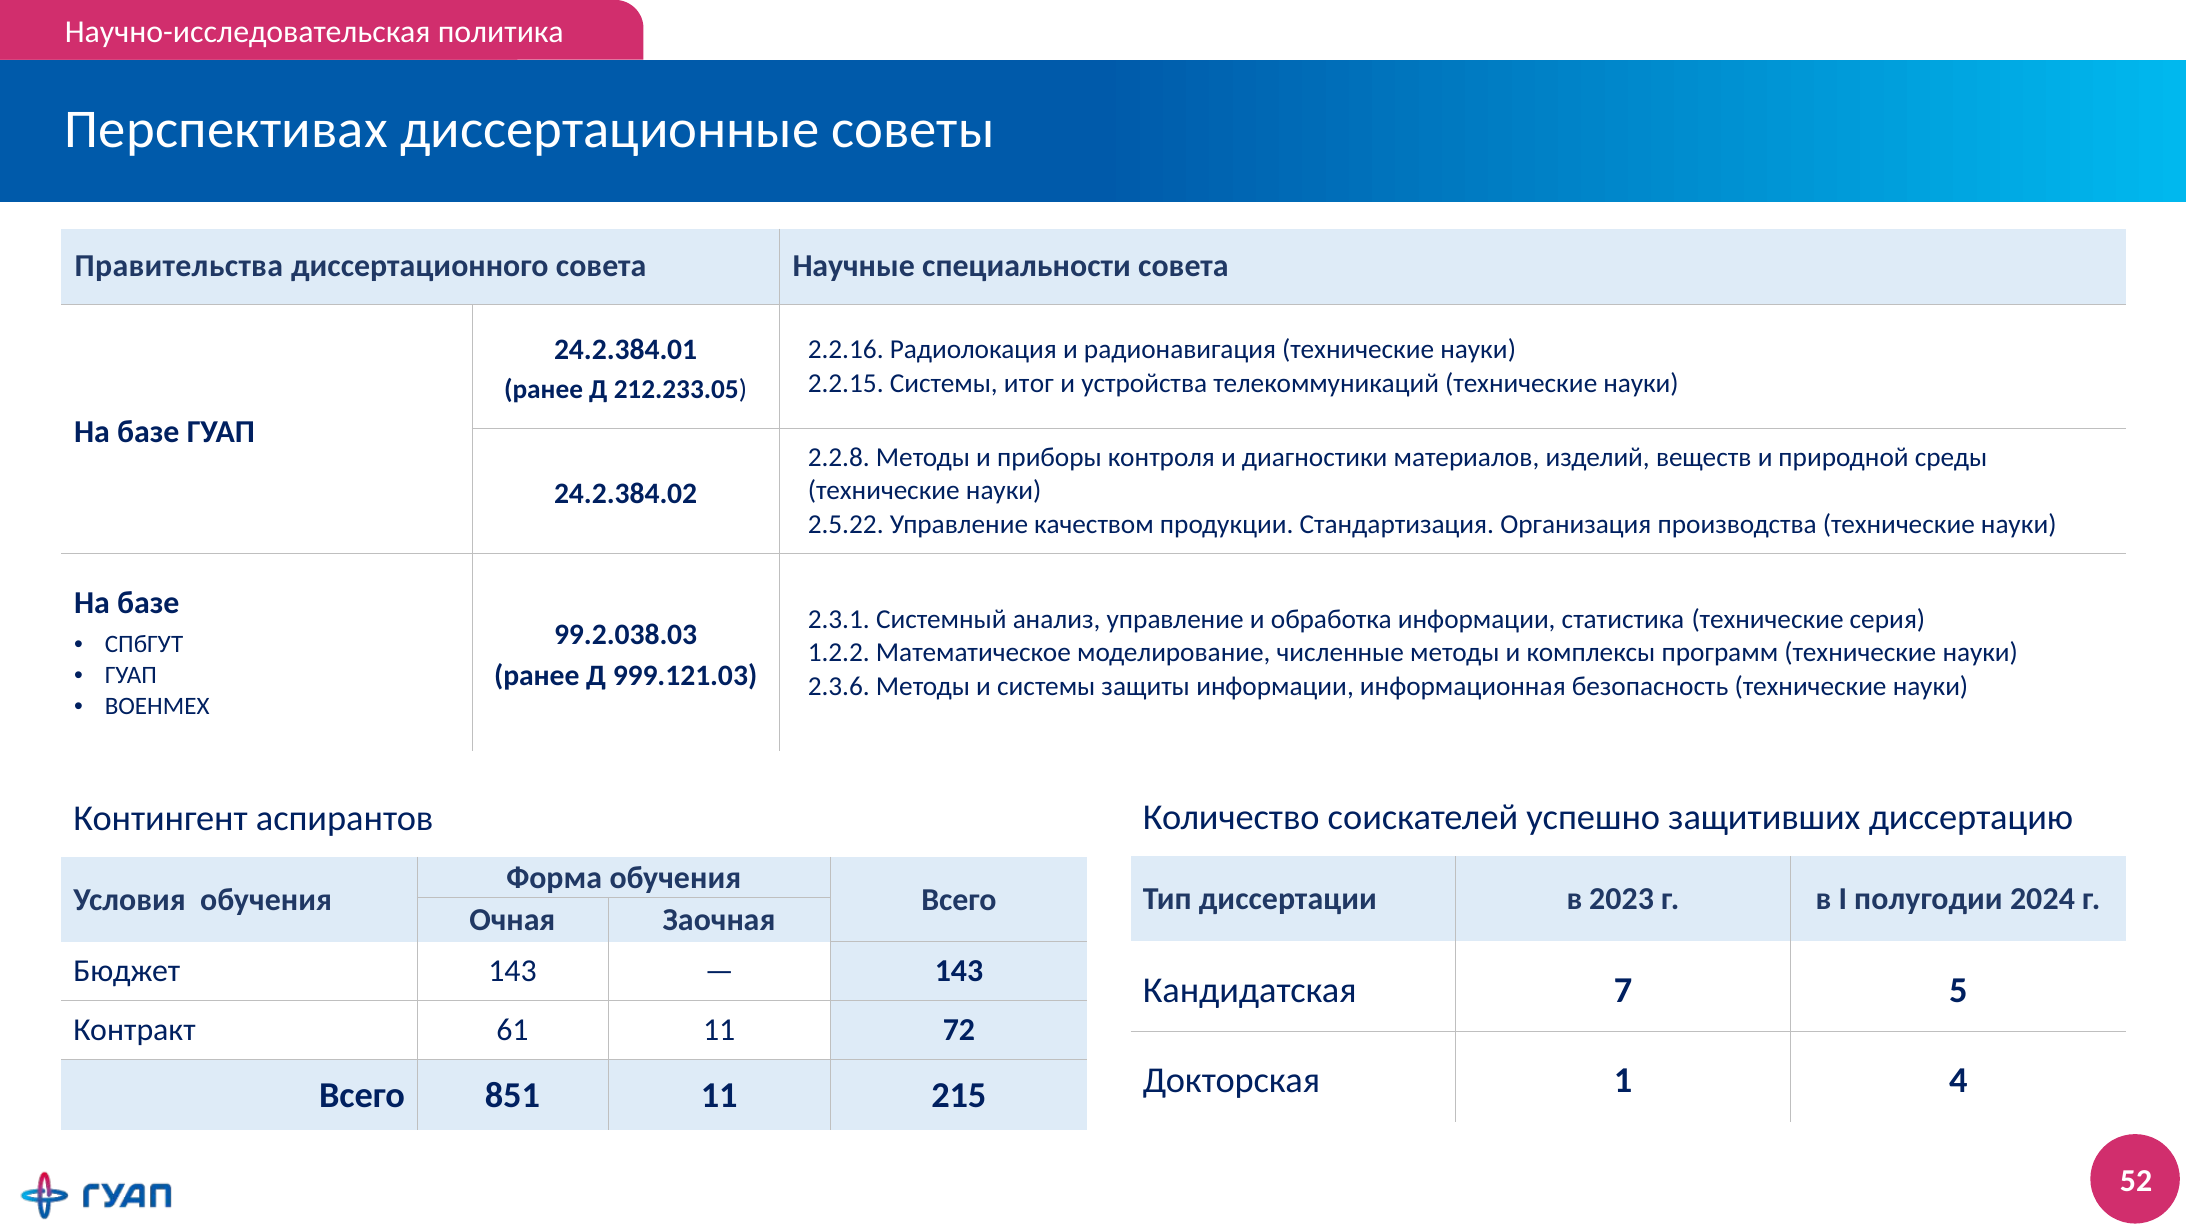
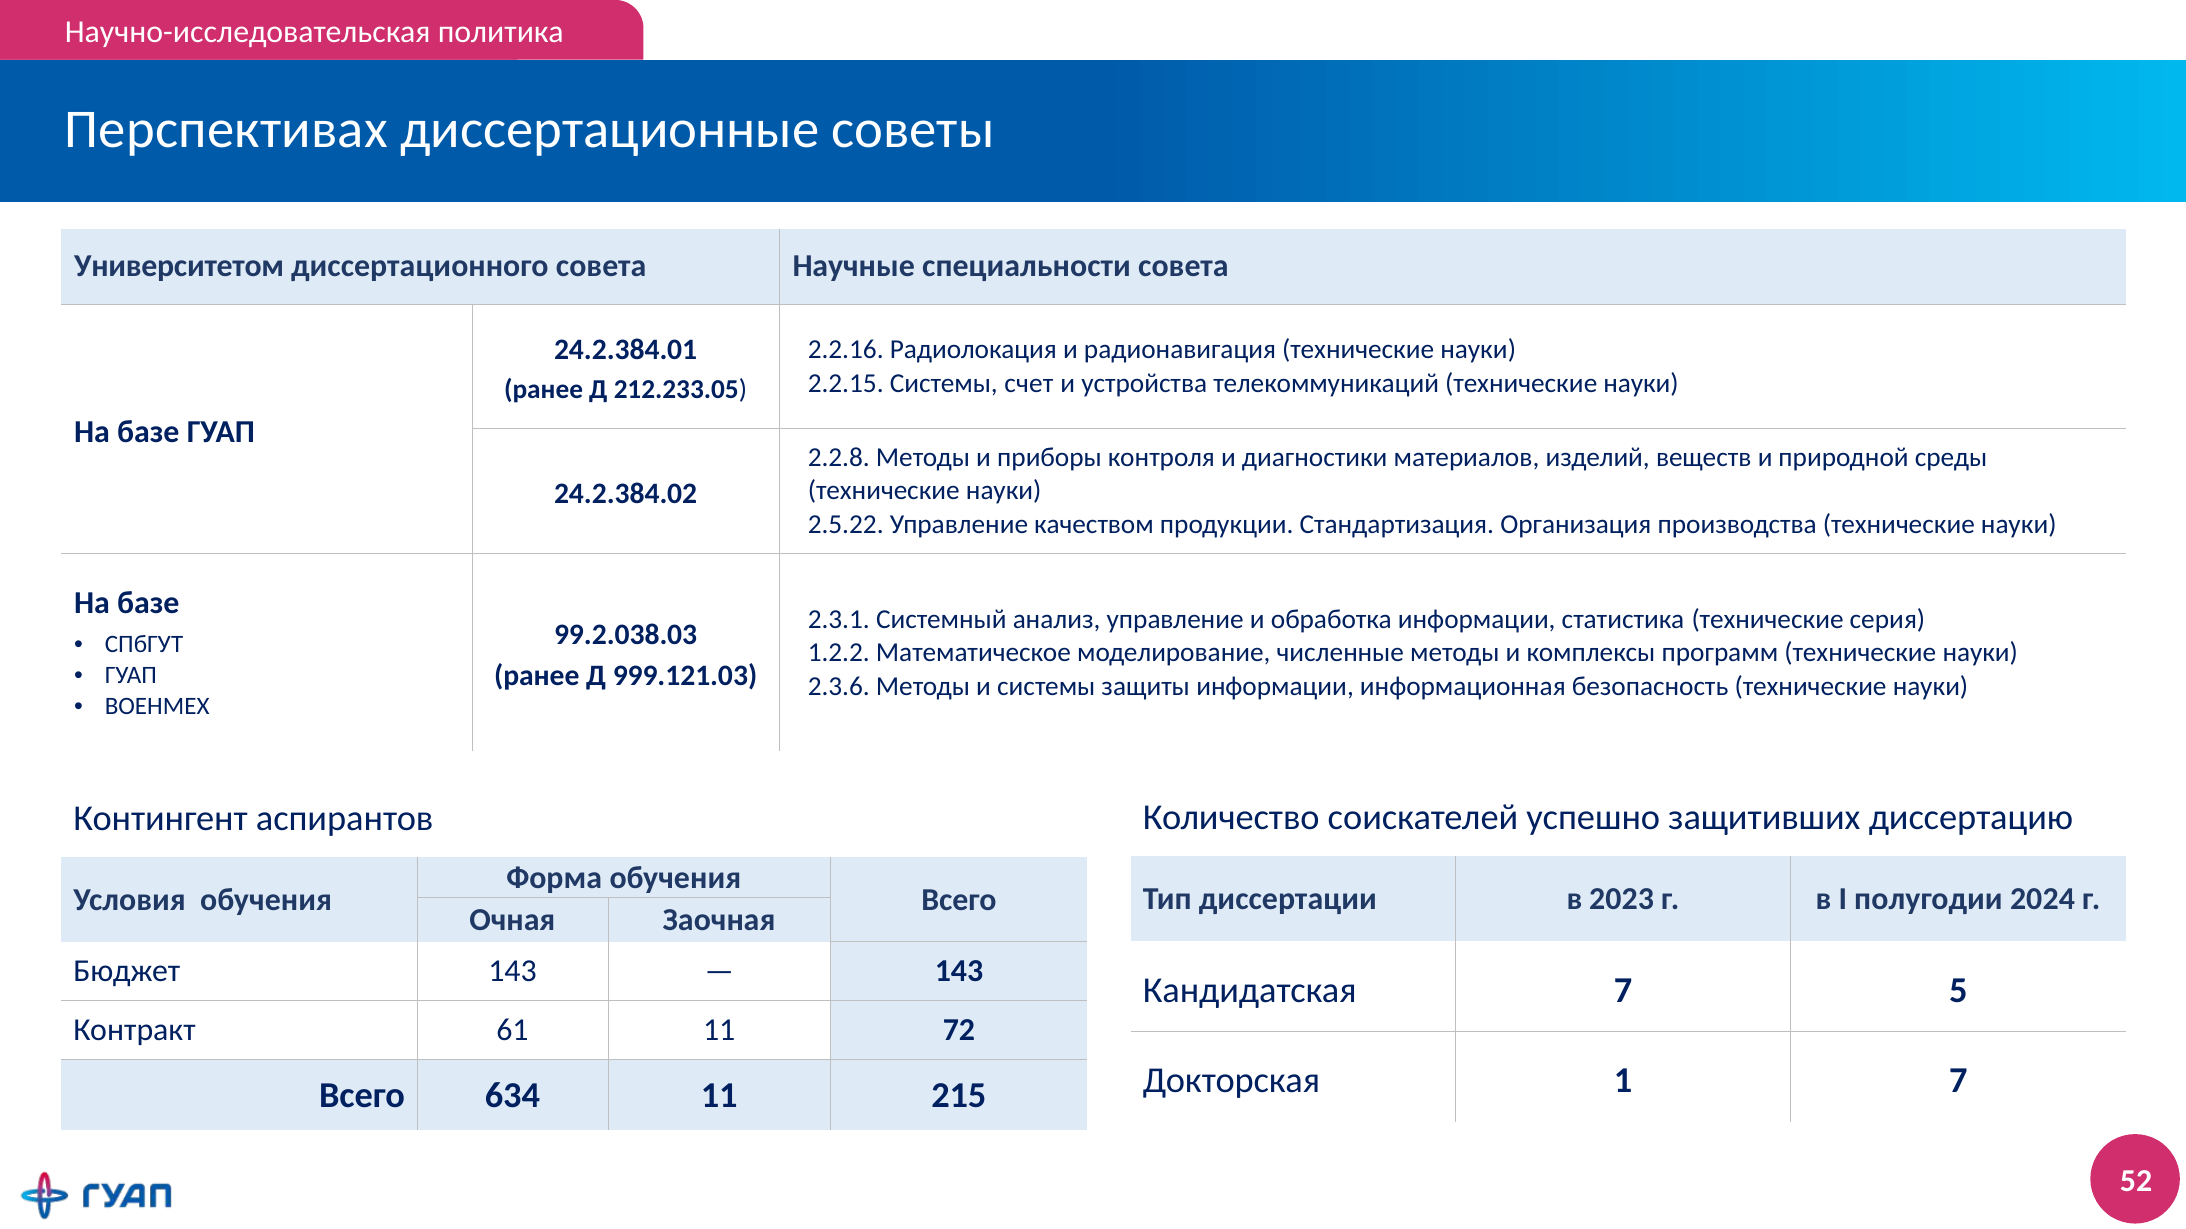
Правительства: Правительства -> Университетом (179, 266)
итог: итог -> счет (1029, 383)
1 4: 4 -> 7 (1958, 1081)
851: 851 -> 634 (512, 1096)
